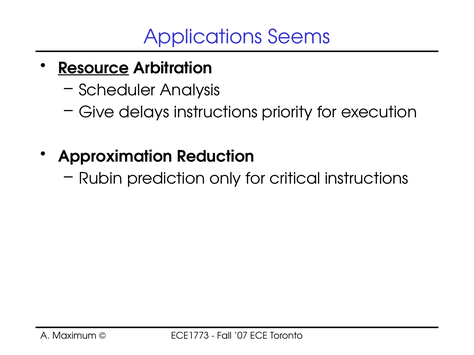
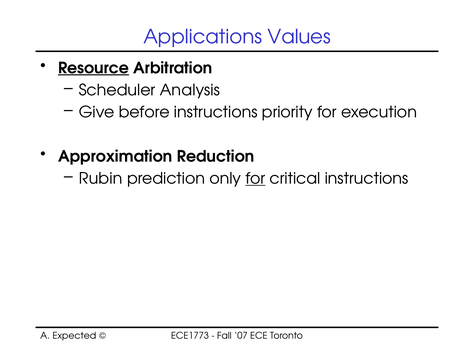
Seems: Seems -> Values (299, 37)
delays: delays -> before (144, 112)
for underline: none -> present (255, 179)
Maximum: Maximum -> Expected (74, 336)
